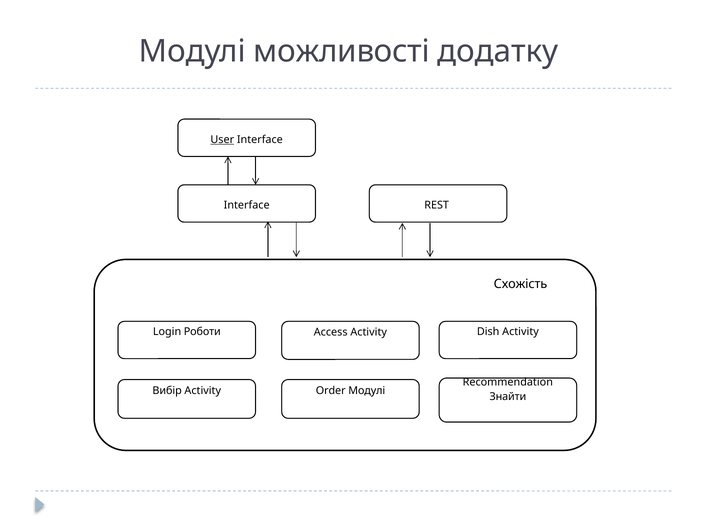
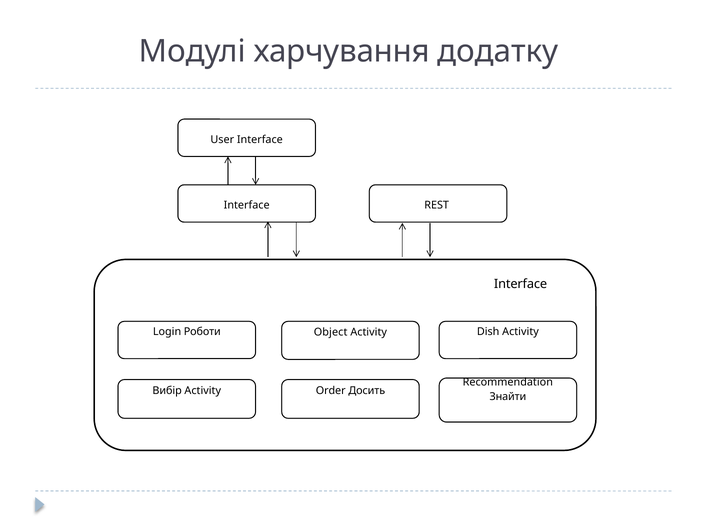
можливості: можливості -> харчування (342, 52)
User underline: present -> none (222, 140)
Схожість: Схожість -> Interface (521, 284)
Access: Access -> Object (331, 332)
Order Модулі: Модулі -> Досить (367, 391)
